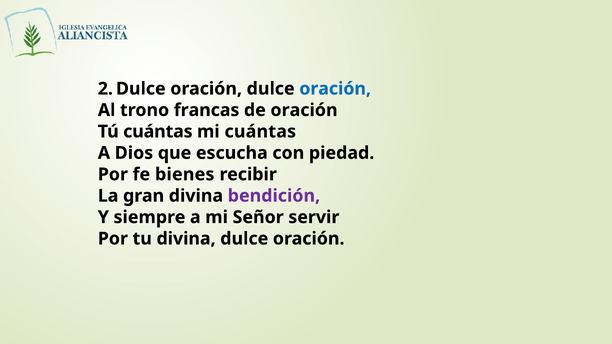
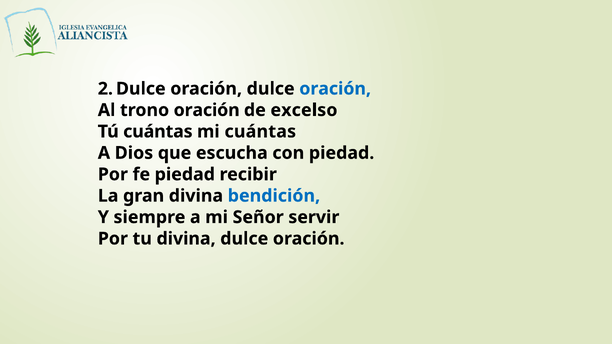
trono francas: francas -> oración (207, 110)
de oración: oración -> excelso (304, 110)
fe bienes: bienes -> piedad (185, 175)
bendición colour: purple -> blue (274, 196)
